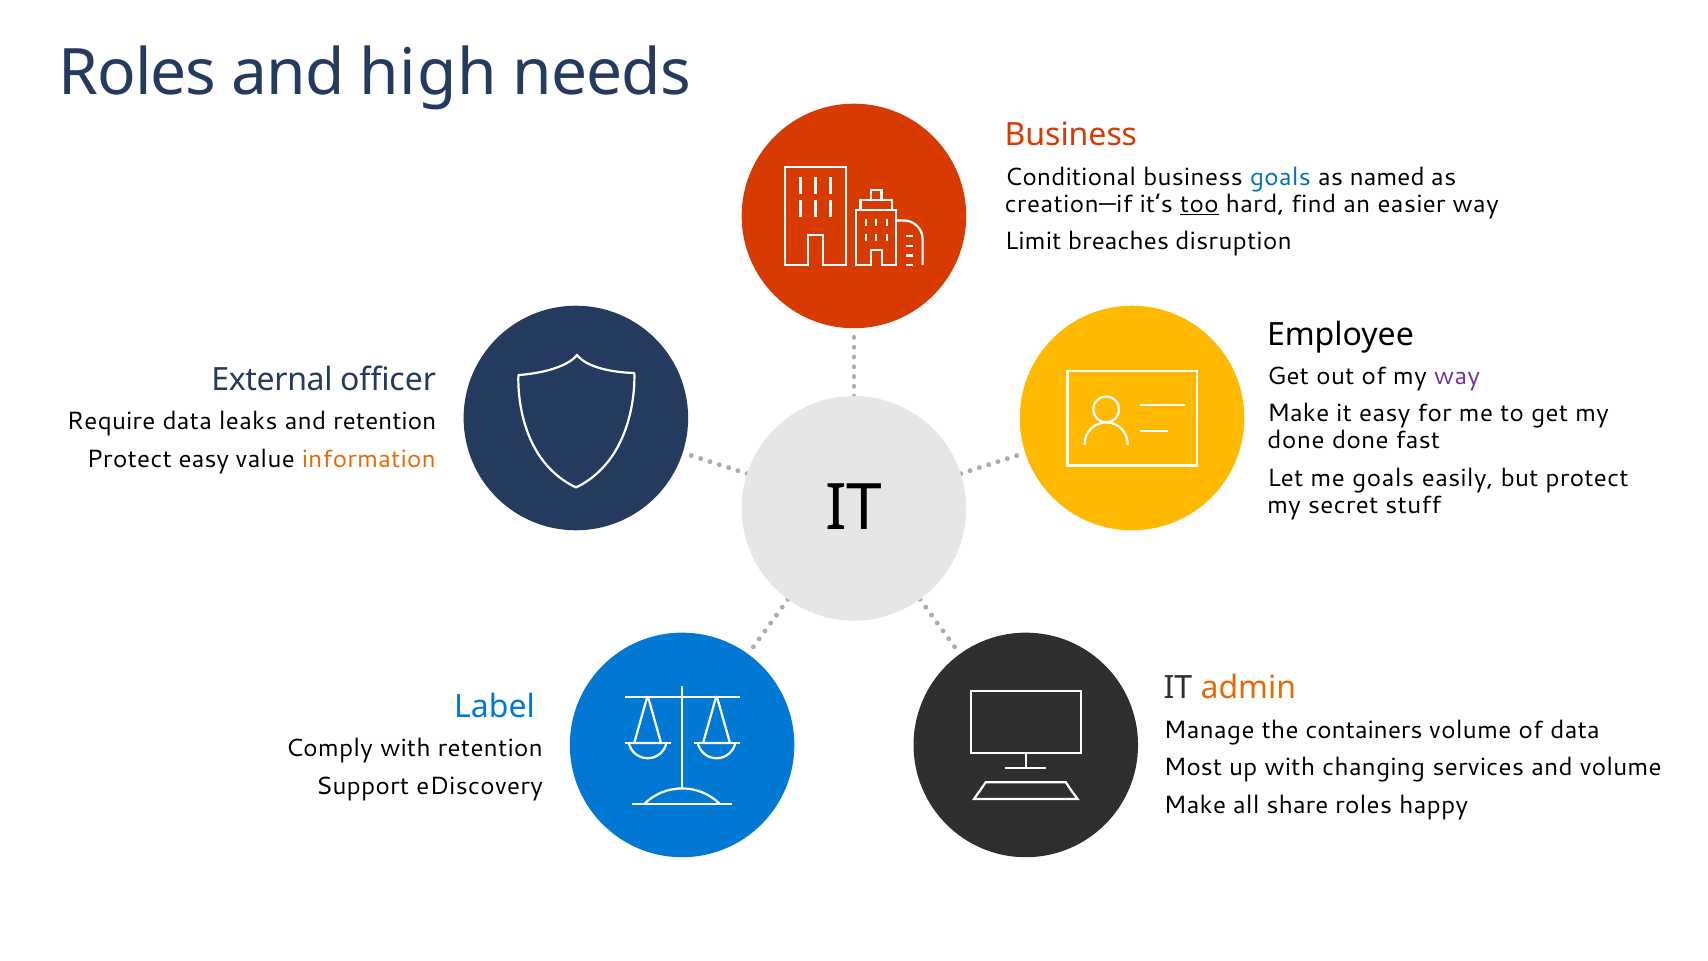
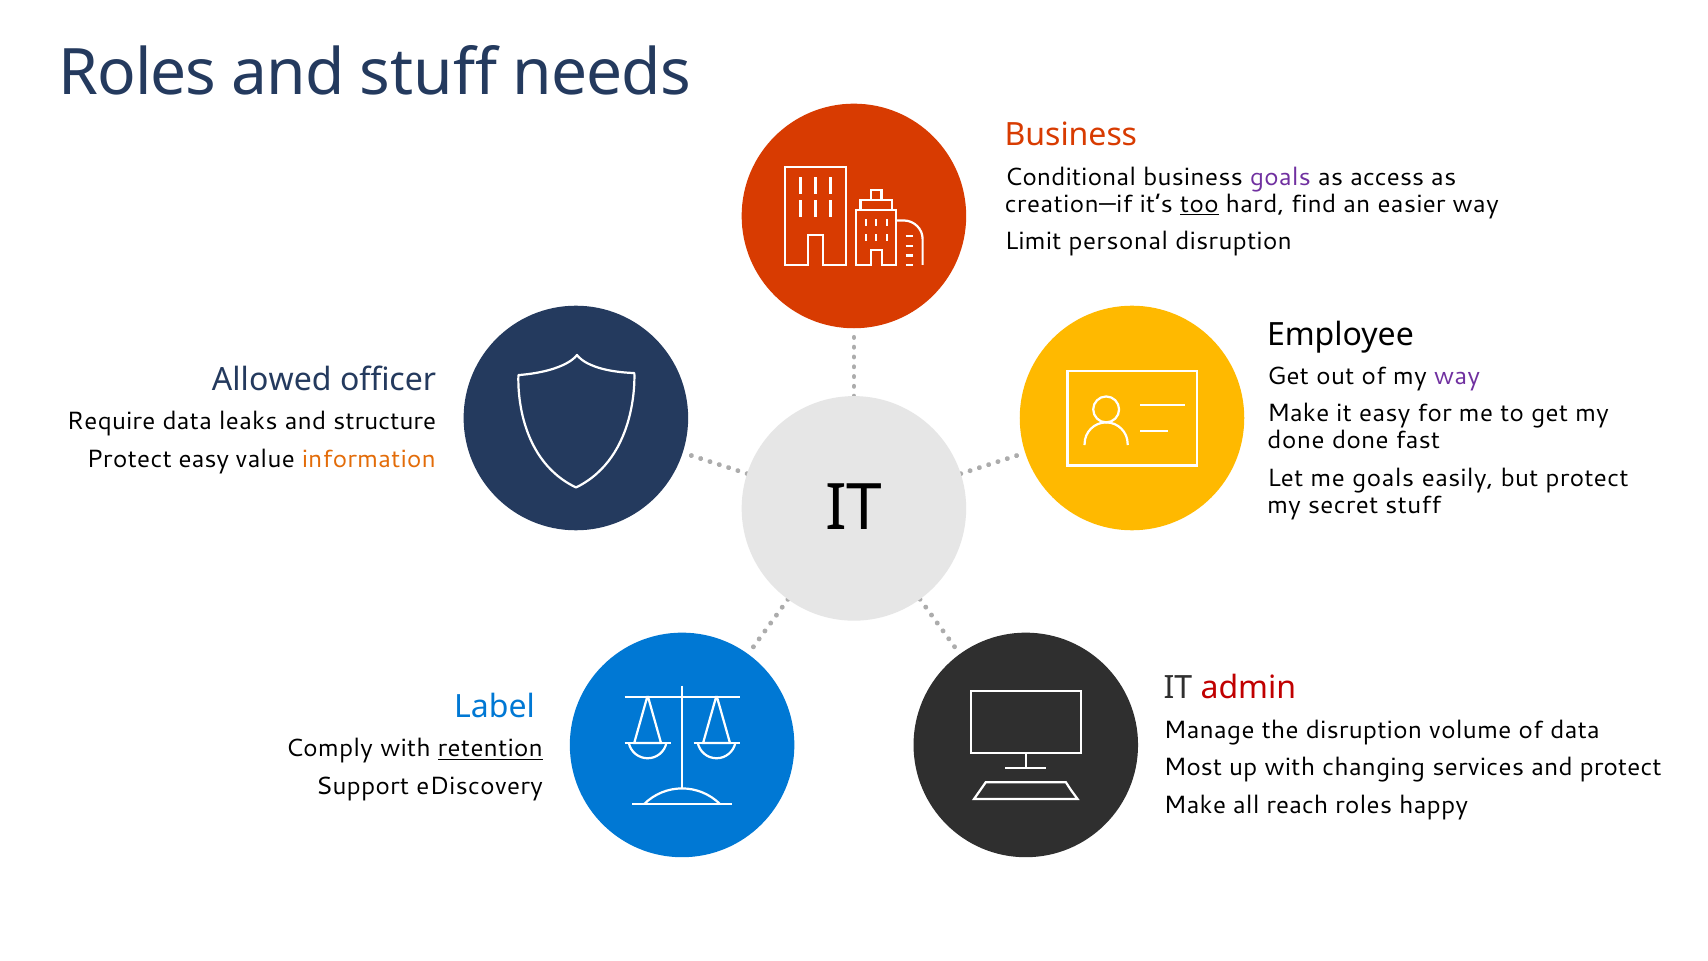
and high: high -> stuff (428, 73)
goals colour: blue -> purple (1280, 177)
named: named -> access (1387, 177)
breaches: breaches -> personal (1118, 241)
External: External -> Allowed (272, 380)
and retention: retention -> structure (385, 422)
admin colour: orange -> red (1248, 688)
the containers: containers -> disruption (1364, 730)
retention underline: none -> present (490, 748)
and volume: volume -> protect (1621, 767)
share: share -> reach (1297, 805)
